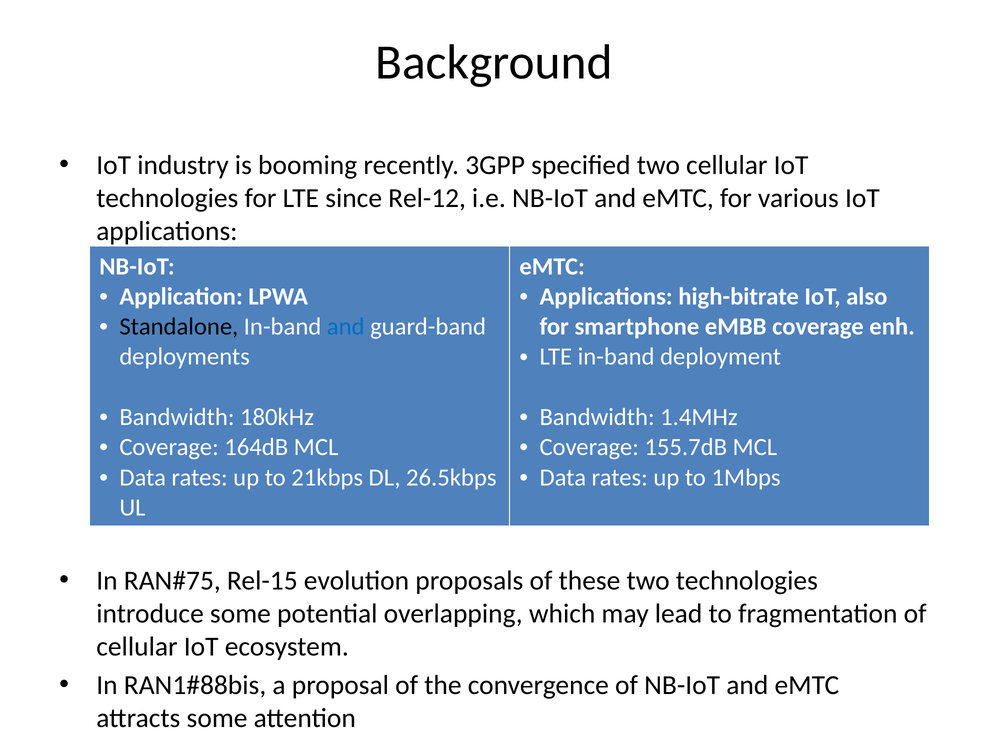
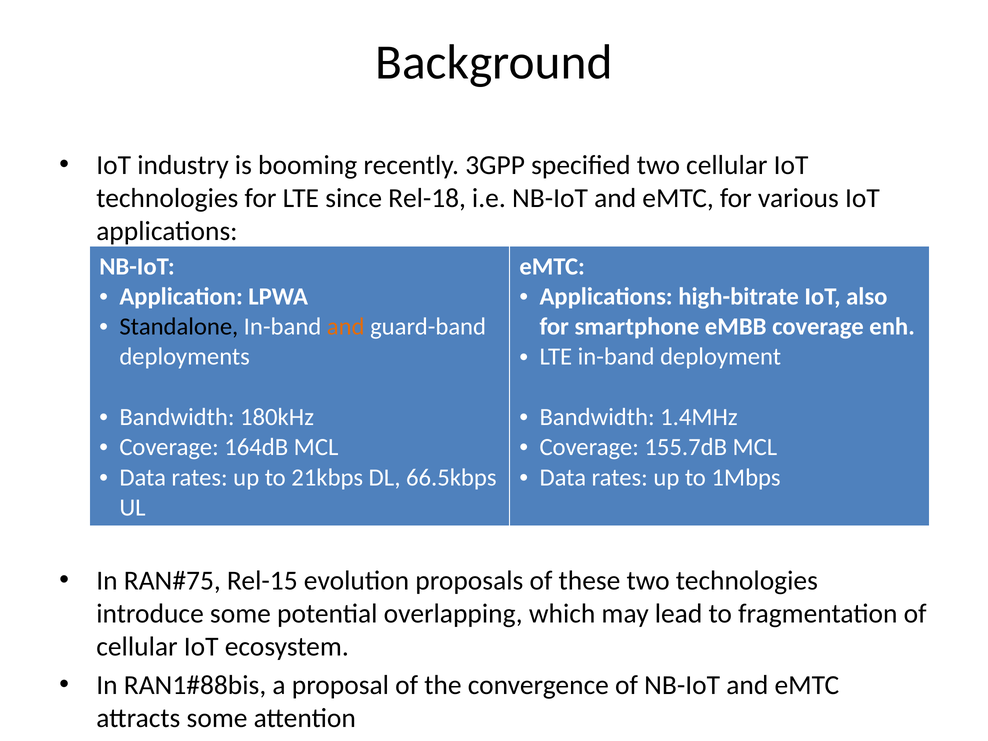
Rel-12: Rel-12 -> Rel-18 (427, 198)
and colour: blue -> orange (346, 327)
26.5kbps: 26.5kbps -> 66.5kbps (451, 477)
